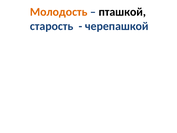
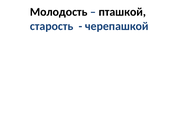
Молодость colour: orange -> black (59, 12)
